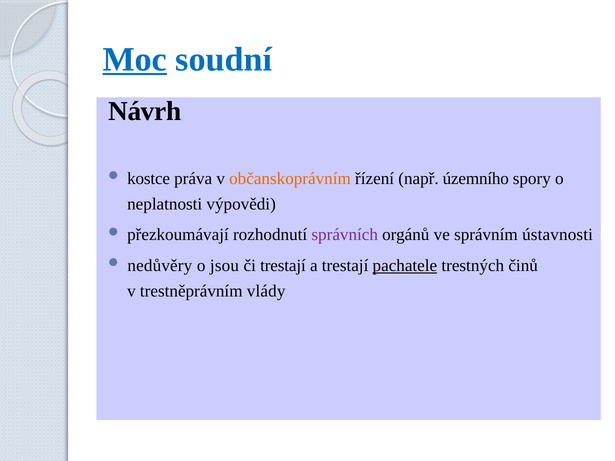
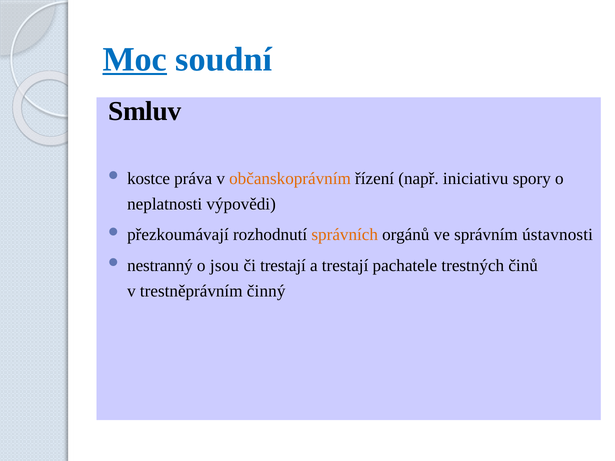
Návrh: Návrh -> Smluv (145, 112)
územního: územního -> iniciativu (476, 178)
správních colour: purple -> orange (345, 235)
nedůvěry: nedůvěry -> nestranný (160, 266)
pachatele underline: present -> none (405, 266)
vlády: vlády -> činný (266, 291)
